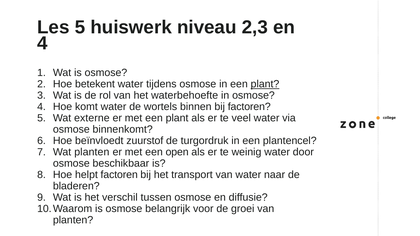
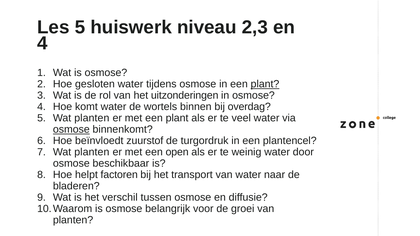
betekent: betekent -> gesloten (95, 84)
waterbehoefte: waterbehoefte -> uitzonderingen (185, 96)
bij factoren: factoren -> overdag (249, 107)
5 Wat externe: externe -> planten (92, 118)
osmose underline: none -> present (71, 130)
